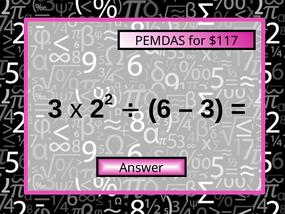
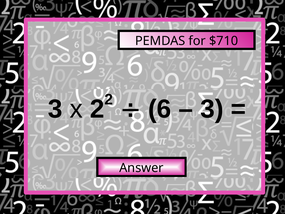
$117: $117 -> $710 (224, 41)
